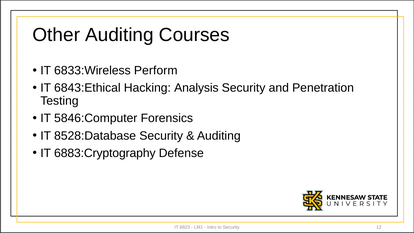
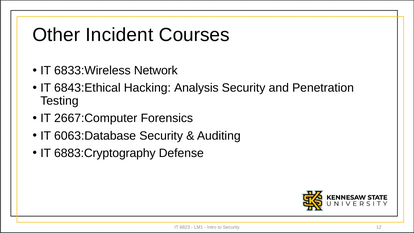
Other Auditing: Auditing -> Incident (119, 35)
Perform: Perform -> Network (156, 71)
5846:Computer: 5846:Computer -> 2667:Computer (96, 118)
8528:Database: 8528:Database -> 6063:Database (95, 136)
